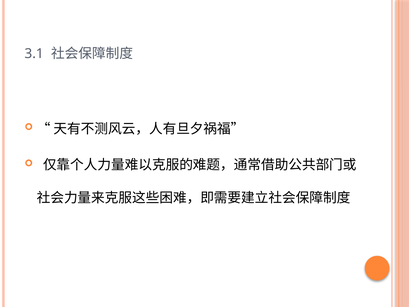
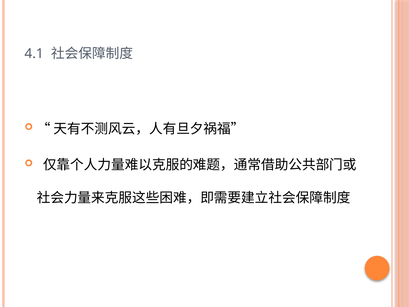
3.1: 3.1 -> 4.1 (34, 53)
